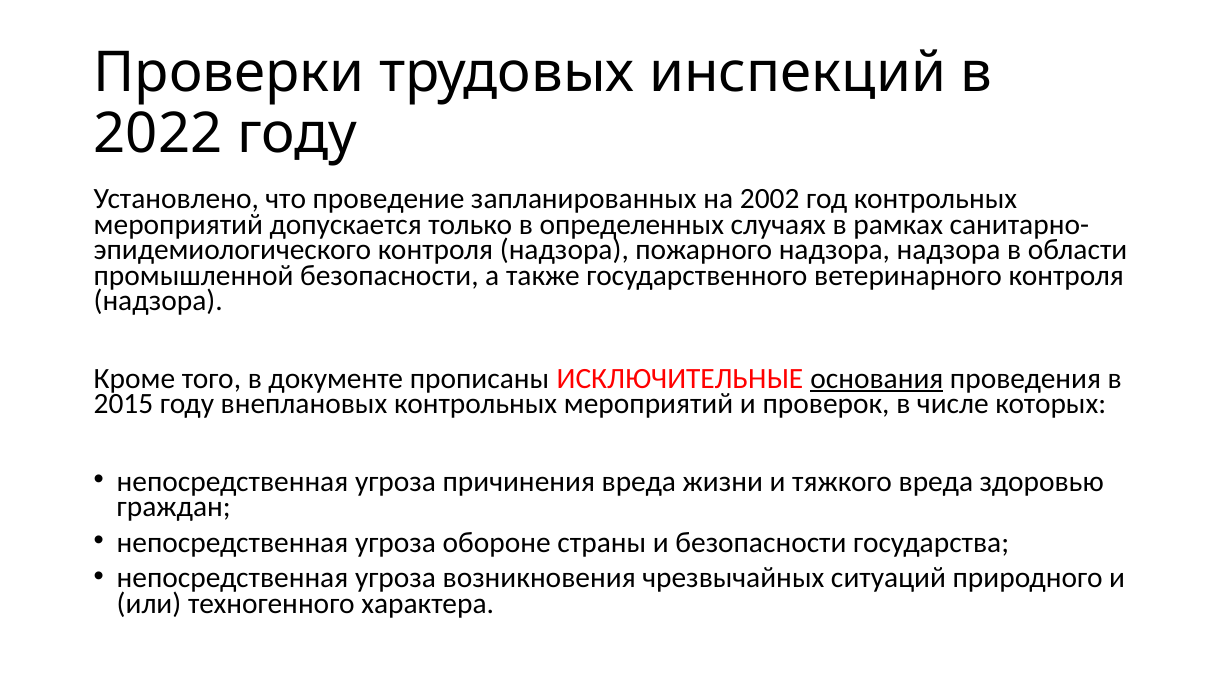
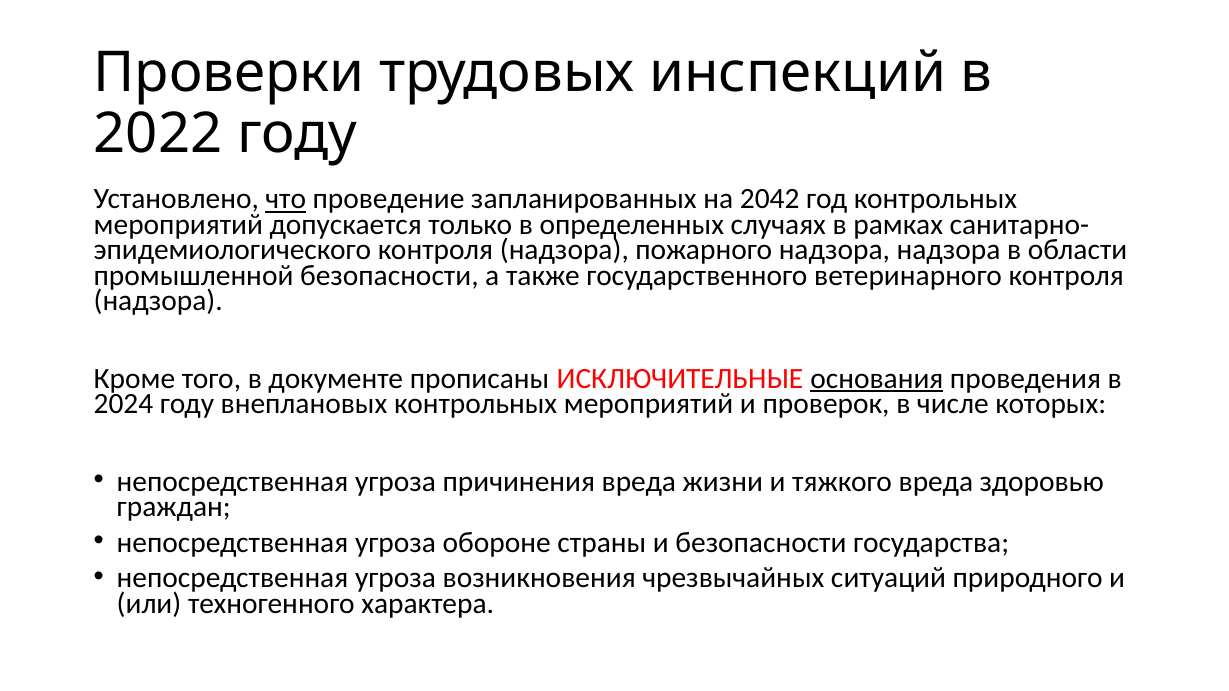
что underline: none -> present (286, 199)
2002: 2002 -> 2042 (770, 199)
2015: 2015 -> 2024 (123, 404)
